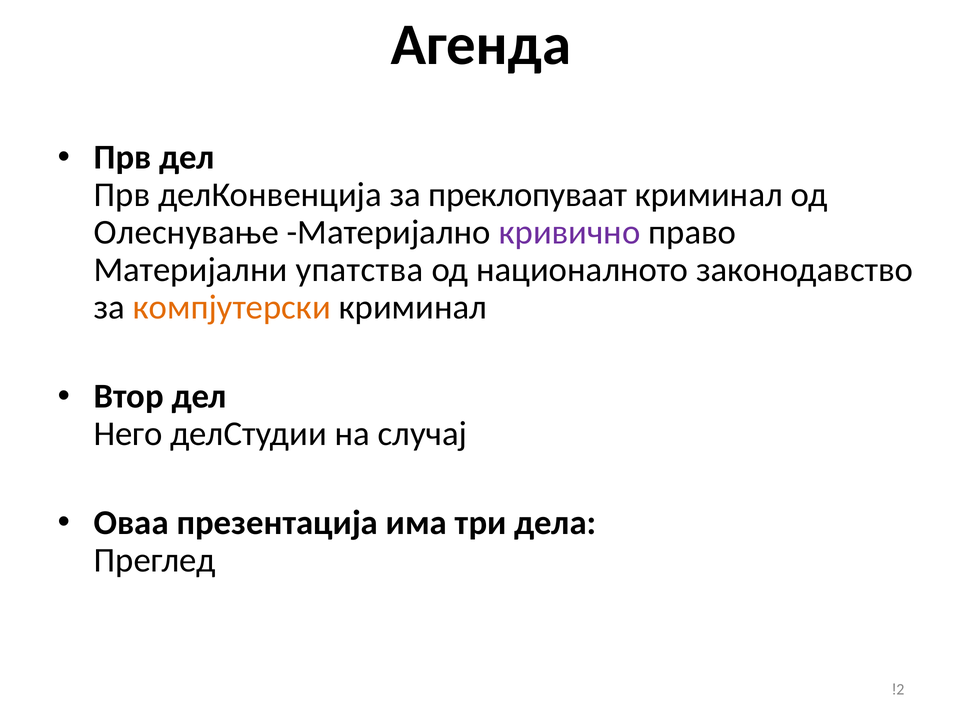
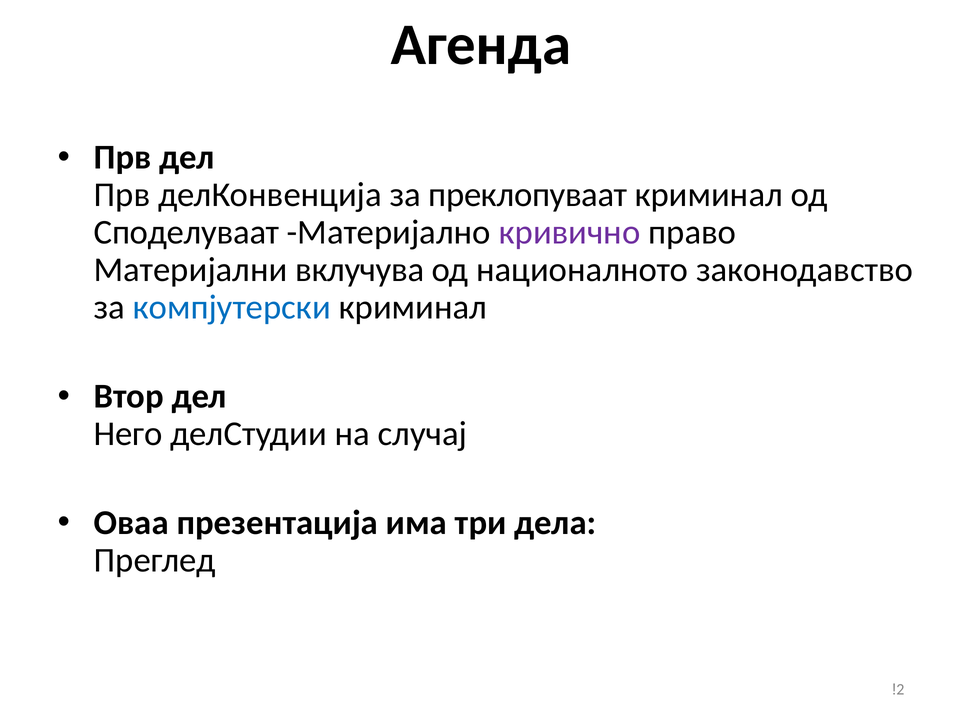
Олеснување: Олеснување -> Споделуваат (187, 232)
упатства: упатства -> вклучува (360, 270)
компјутерски colour: orange -> blue (232, 307)
